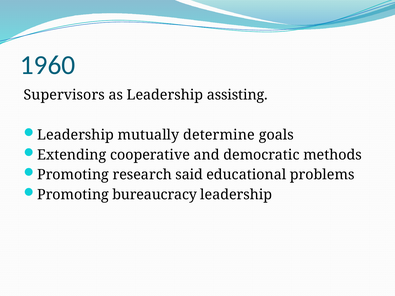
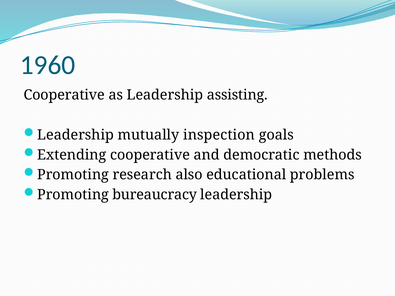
Supervisors: Supervisors -> Cooperative (64, 95)
determine: determine -> inspection (219, 135)
said: said -> also (189, 175)
